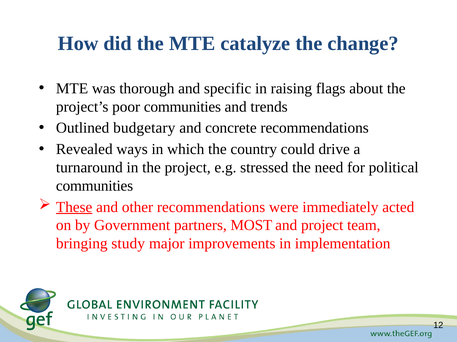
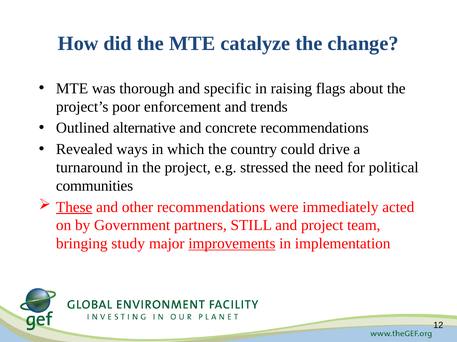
poor communities: communities -> enforcement (182, 107)
budgetary: budgetary -> alternative (144, 128)
MOST: MOST -> STILL (251, 226)
improvements underline: none -> present (232, 244)
